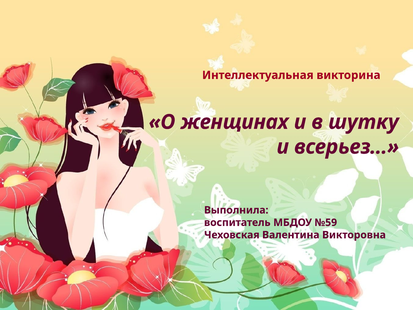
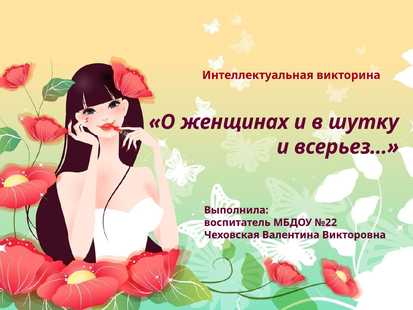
№59: №59 -> №22 (326, 222)
